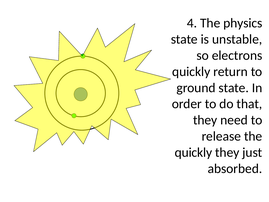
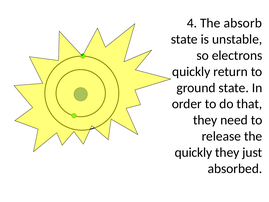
physics: physics -> absorb (243, 23)
